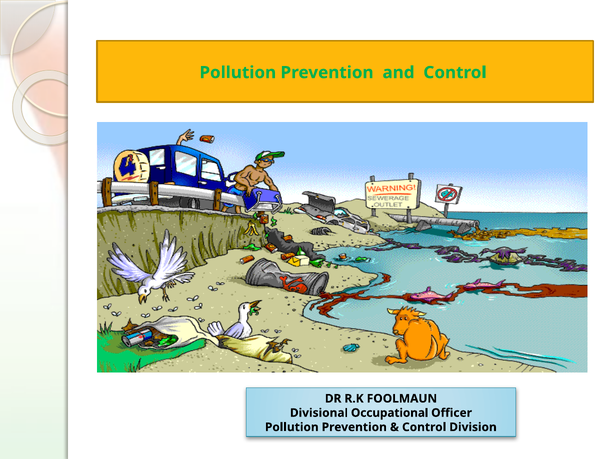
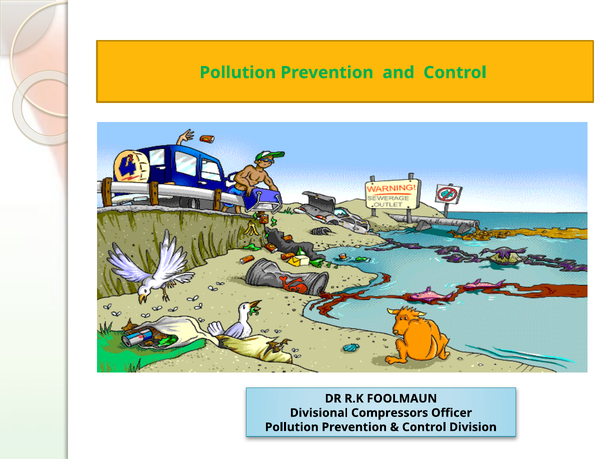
Occupational: Occupational -> Compressors (390, 414)
